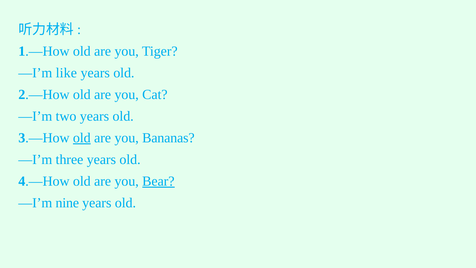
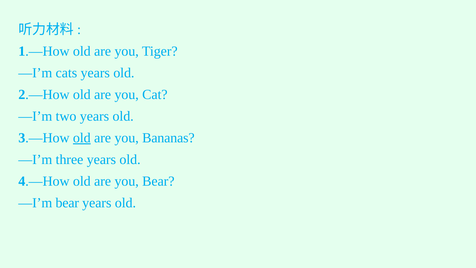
like: like -> cats (66, 73)
Bear underline: present -> none (158, 181)
—I’m nine: nine -> bear (67, 203)
